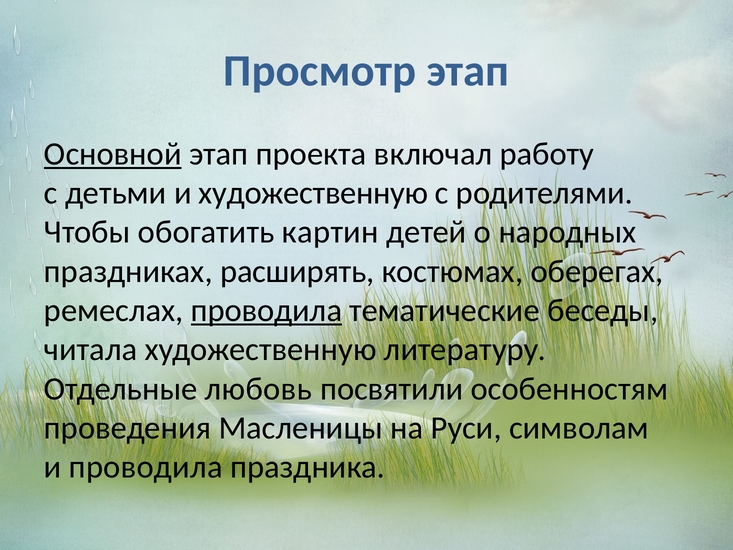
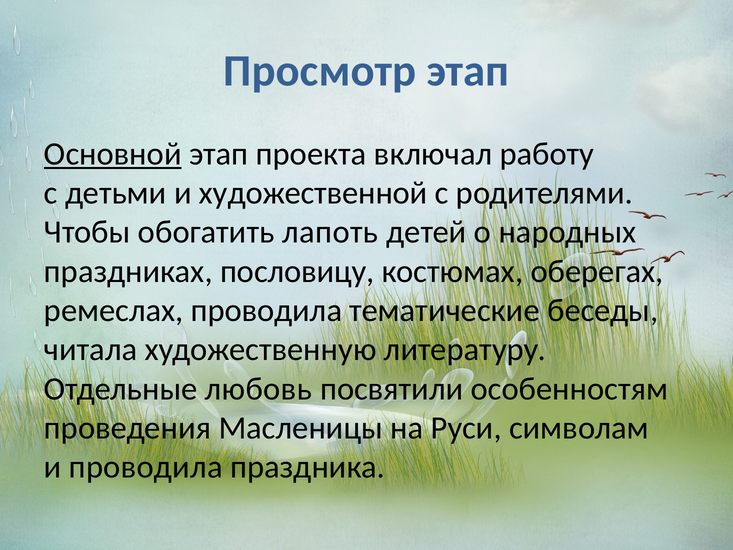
и художественную: художественную -> художественной (313, 193)
картин: картин -> лапоть (330, 232)
расширять: расширять -> пословицу (297, 271)
проводила underline: present -> none (266, 310)
